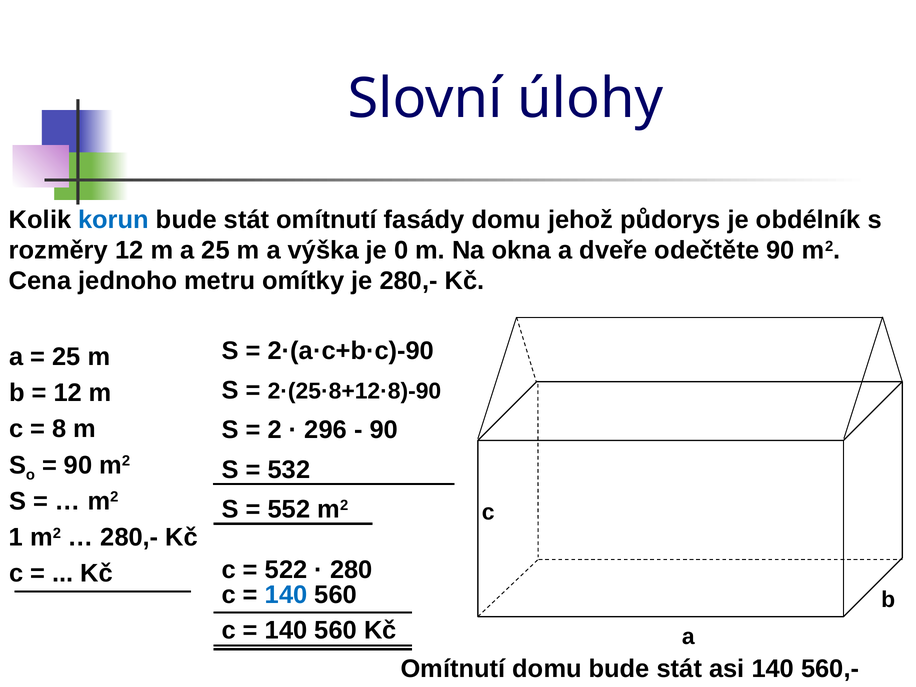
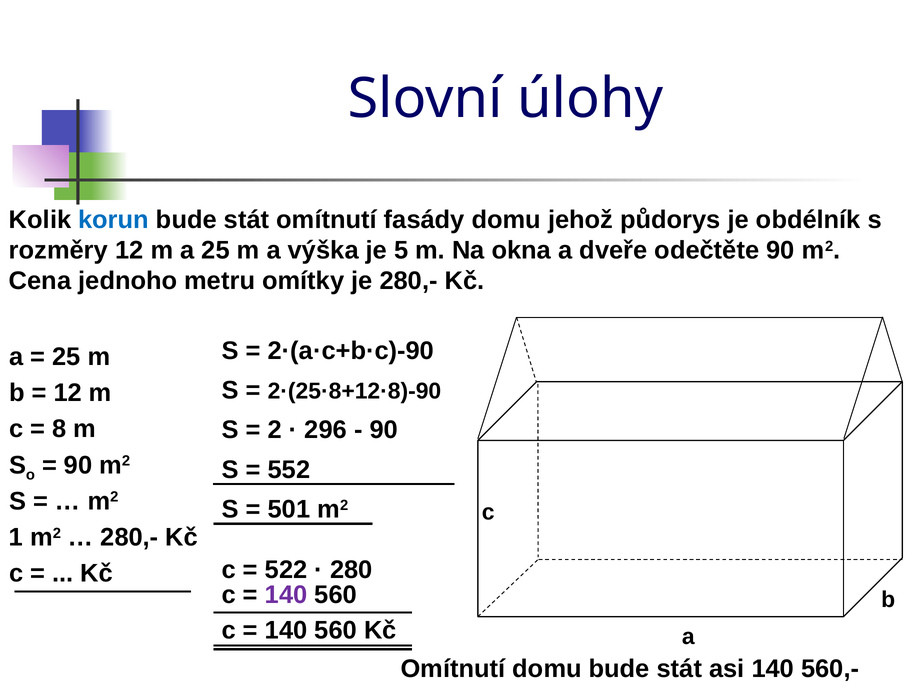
0: 0 -> 5 (401, 250)
532: 532 -> 552 (289, 470)
552: 552 -> 501 (289, 509)
140 colour: blue -> purple (286, 595)
